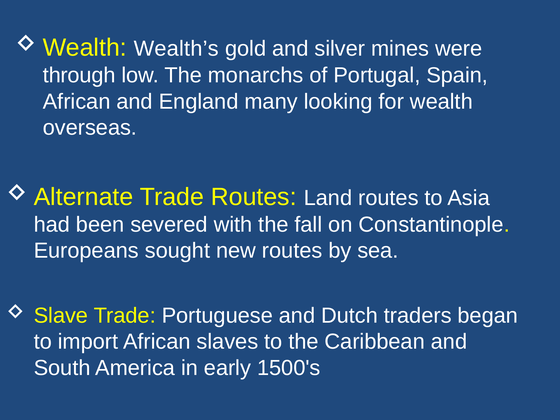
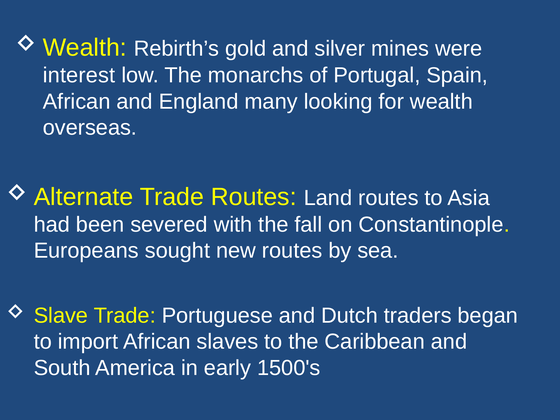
Wealth’s: Wealth’s -> Rebirth’s (176, 49)
through: through -> interest (79, 75)
